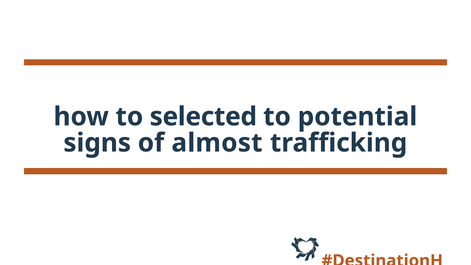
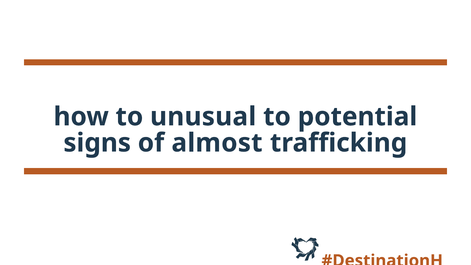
selected: selected -> unusual (203, 117)
